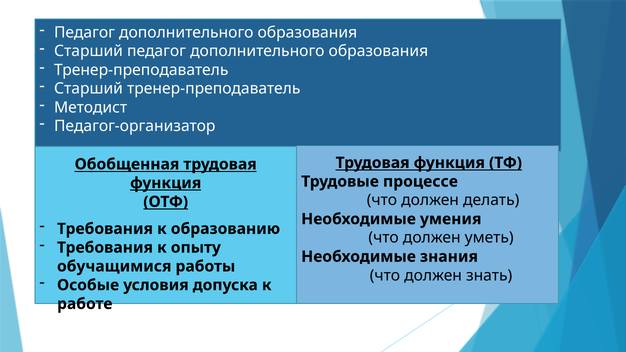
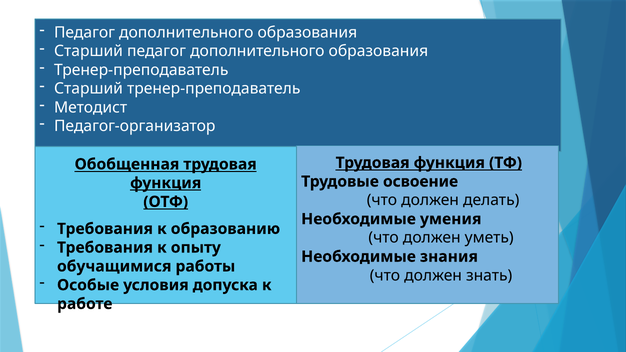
процессе: процессе -> освоение (421, 182)
